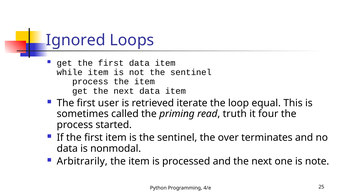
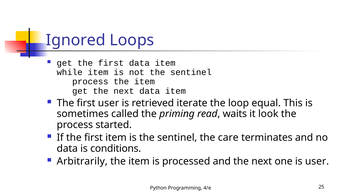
truth: truth -> waits (235, 114)
four: four -> look (268, 114)
over: over -> care (228, 137)
nonmodal: nonmodal -> conditions (116, 148)
is note: note -> user (317, 161)
